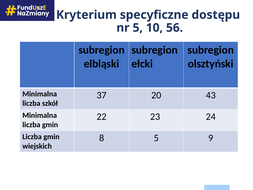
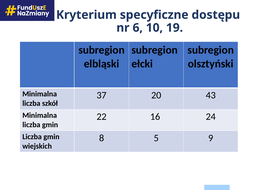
nr 5: 5 -> 6 (138, 28)
56: 56 -> 19 (175, 28)
23: 23 -> 16 (155, 116)
